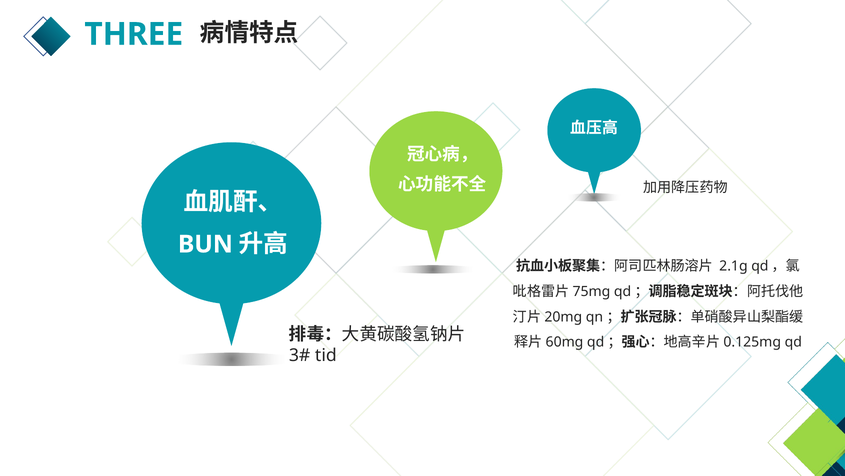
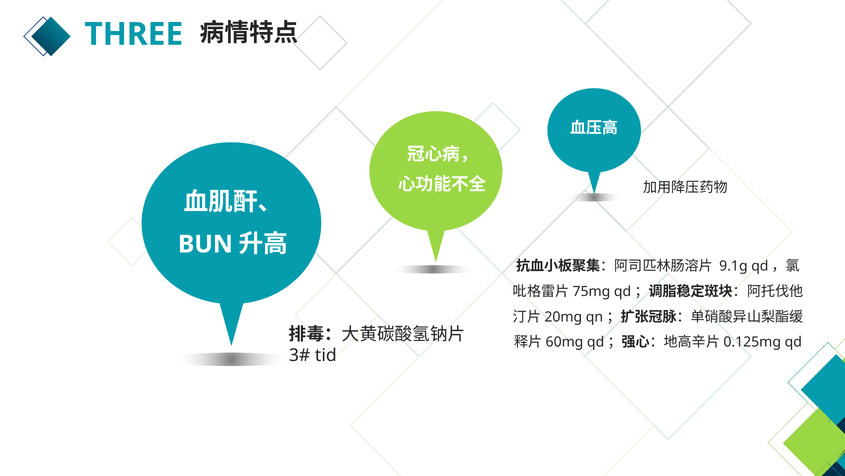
2.1g: 2.1g -> 9.1g (733, 266)
